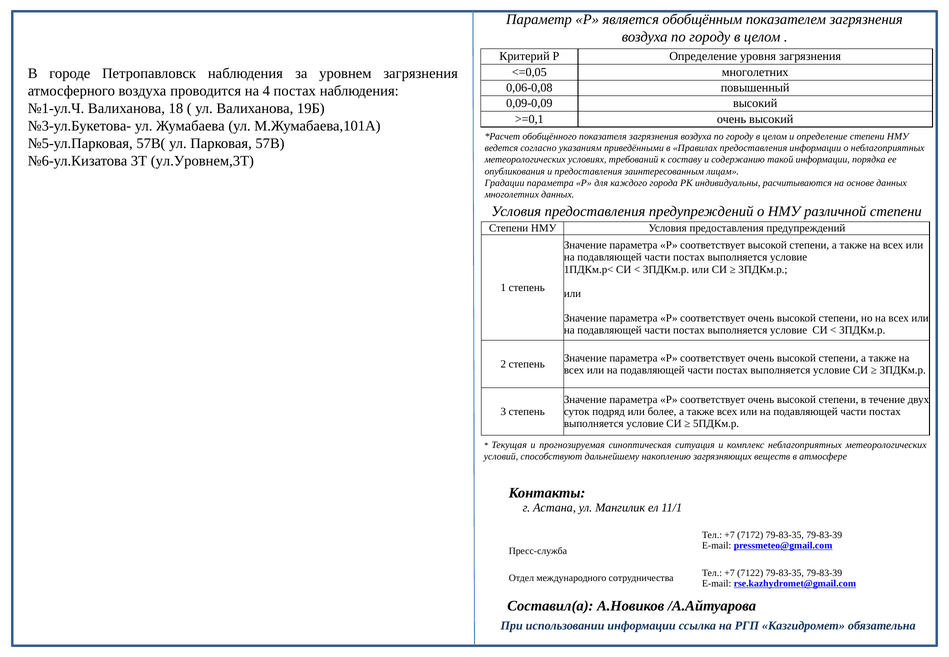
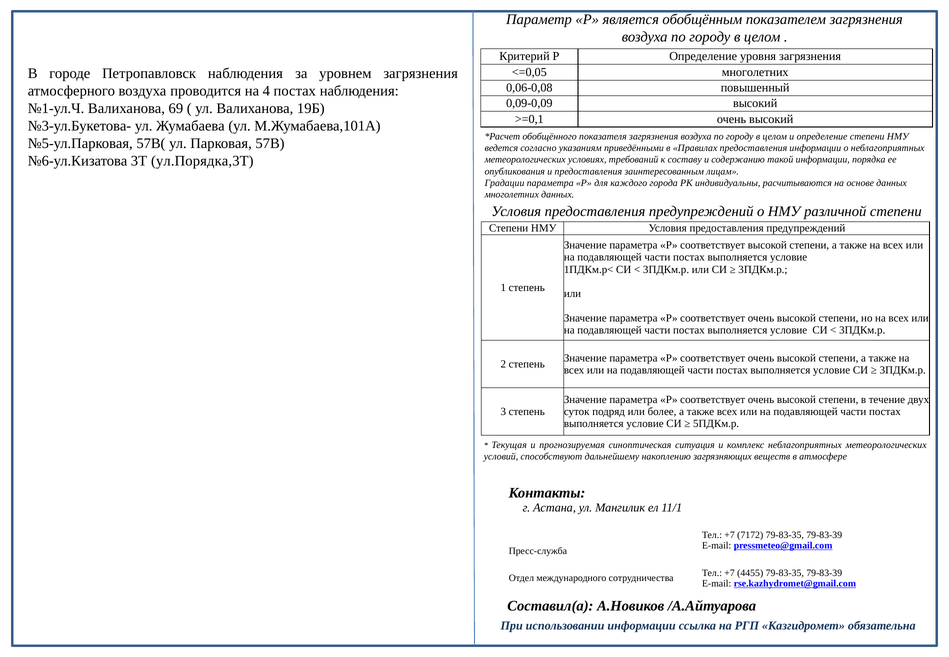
18: 18 -> 69 (176, 109)
ул.Уровнем,3Т: ул.Уровнем,3Т -> ул.Порядка,3Т (202, 161)
7122: 7122 -> 4455 (750, 573)
